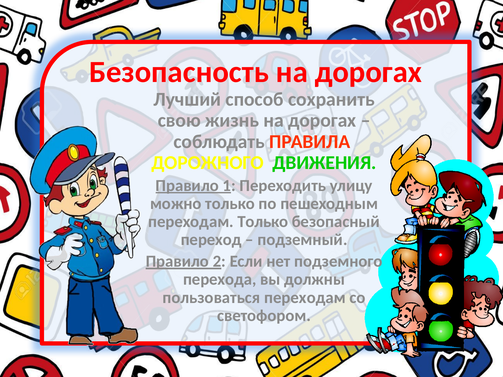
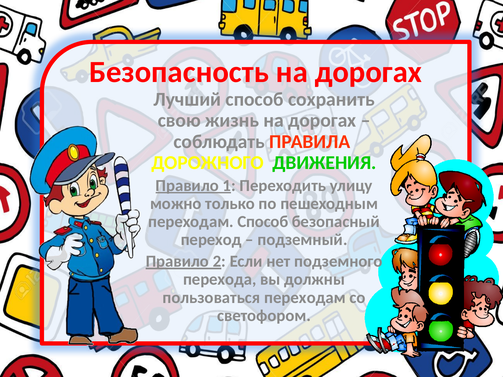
переходам Только: Только -> Способ (263, 222)
